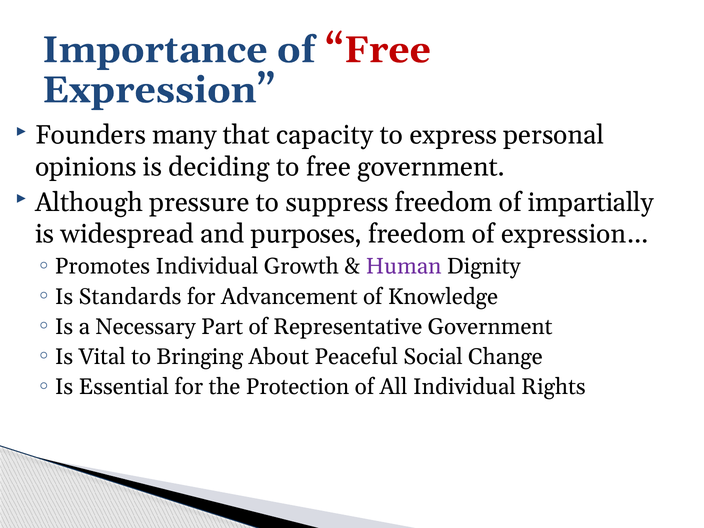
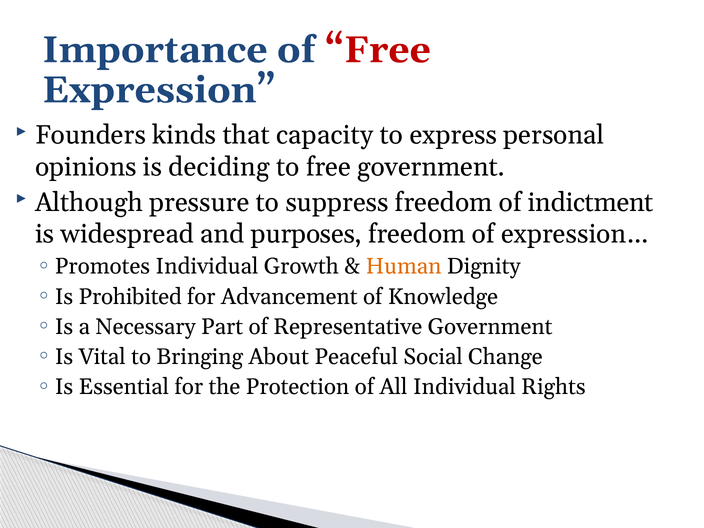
many: many -> kinds (184, 135)
impartially: impartially -> indictment (591, 203)
Human colour: purple -> orange (404, 266)
Standards: Standards -> Prohibited (130, 297)
